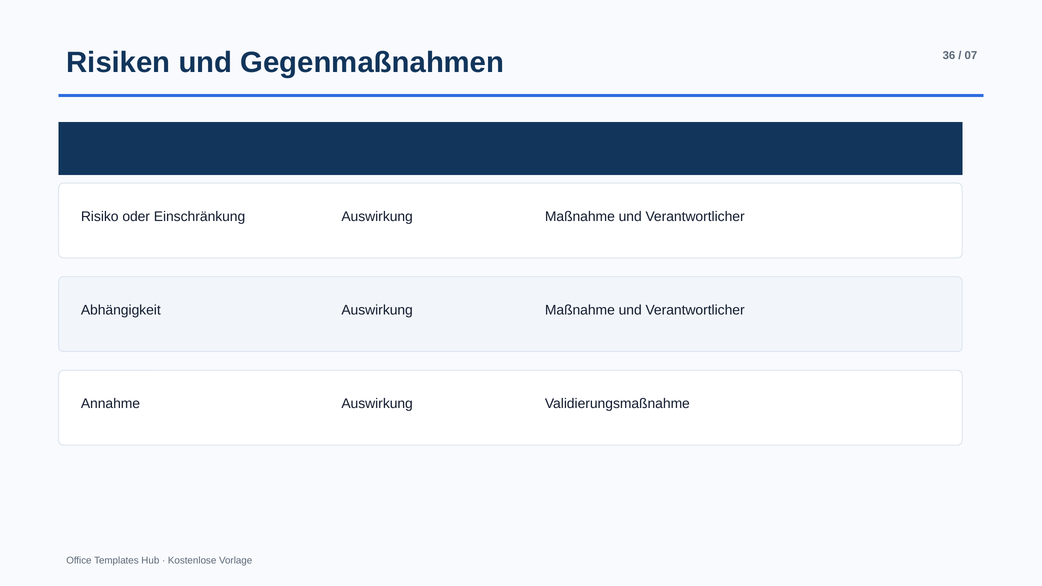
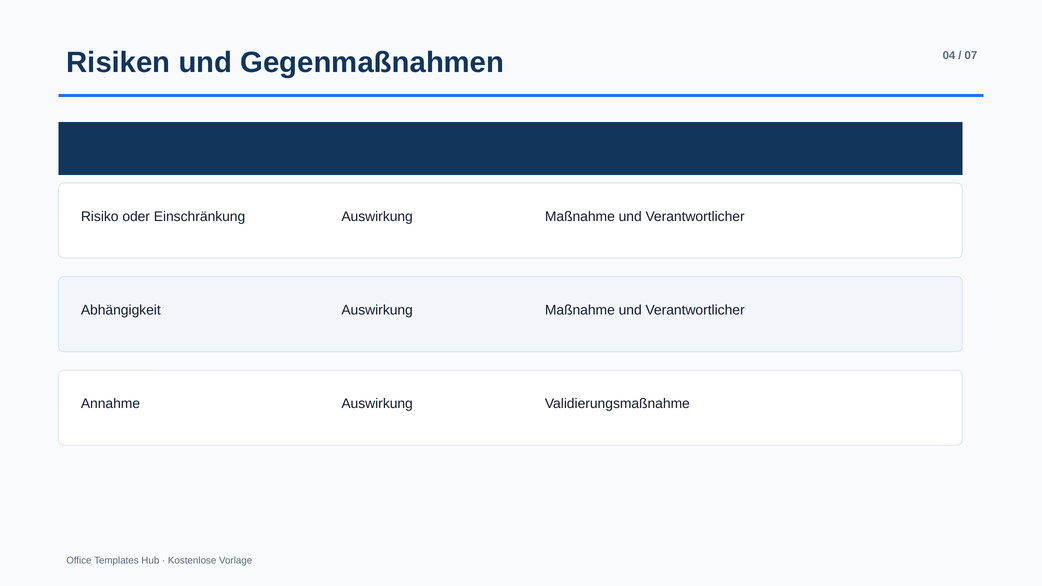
36: 36 -> 04 (949, 55)
